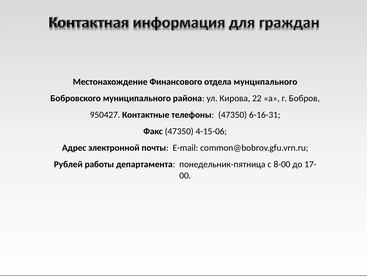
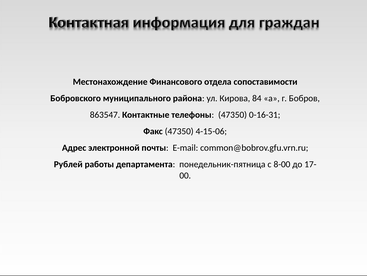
мунципального: мунципального -> сопоставимости (266, 82)
22: 22 -> 84 (257, 98)
950427: 950427 -> 863547 (105, 115)
6-16-31: 6-16-31 -> 0-16-31 (265, 115)
